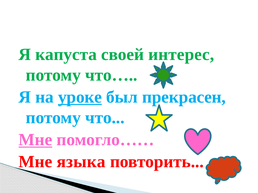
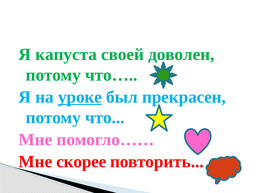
интерес: интерес -> доволен (181, 55)
Мне underline: present -> none (35, 140)
языка: языка -> скорее (81, 162)
